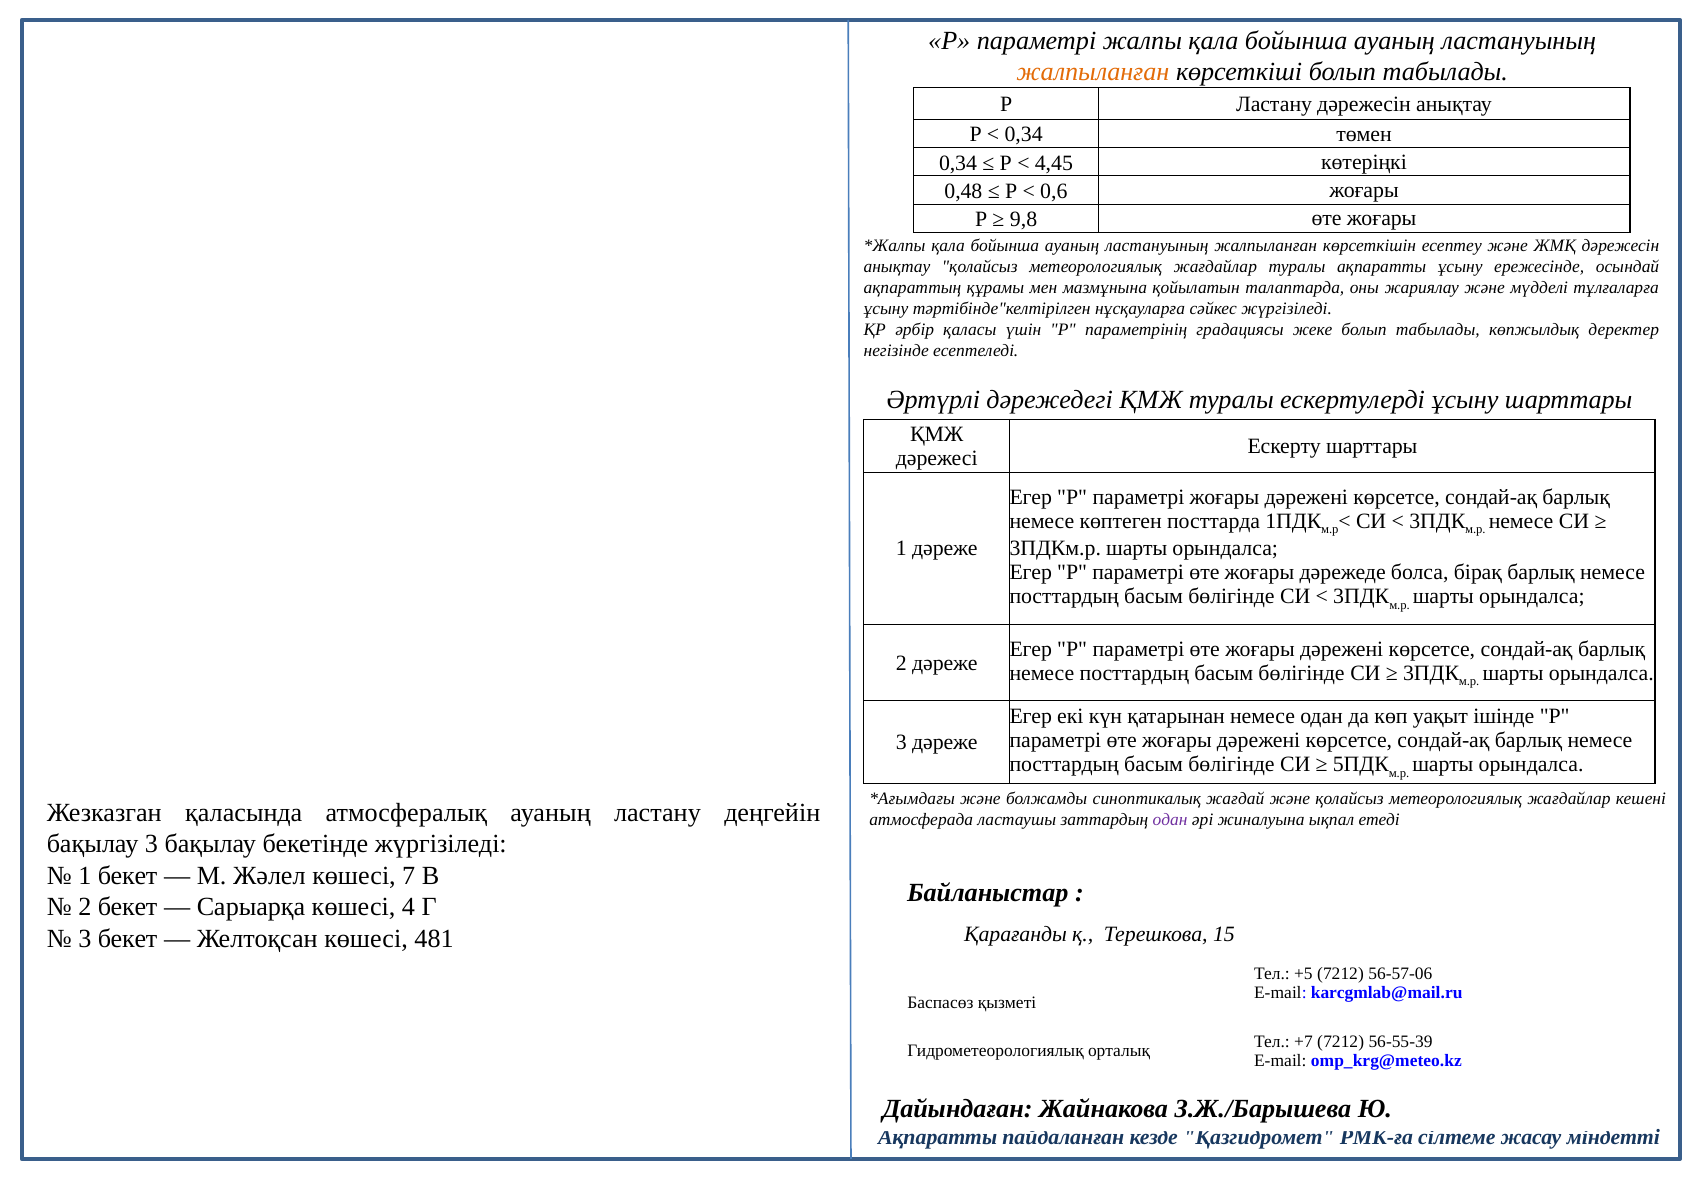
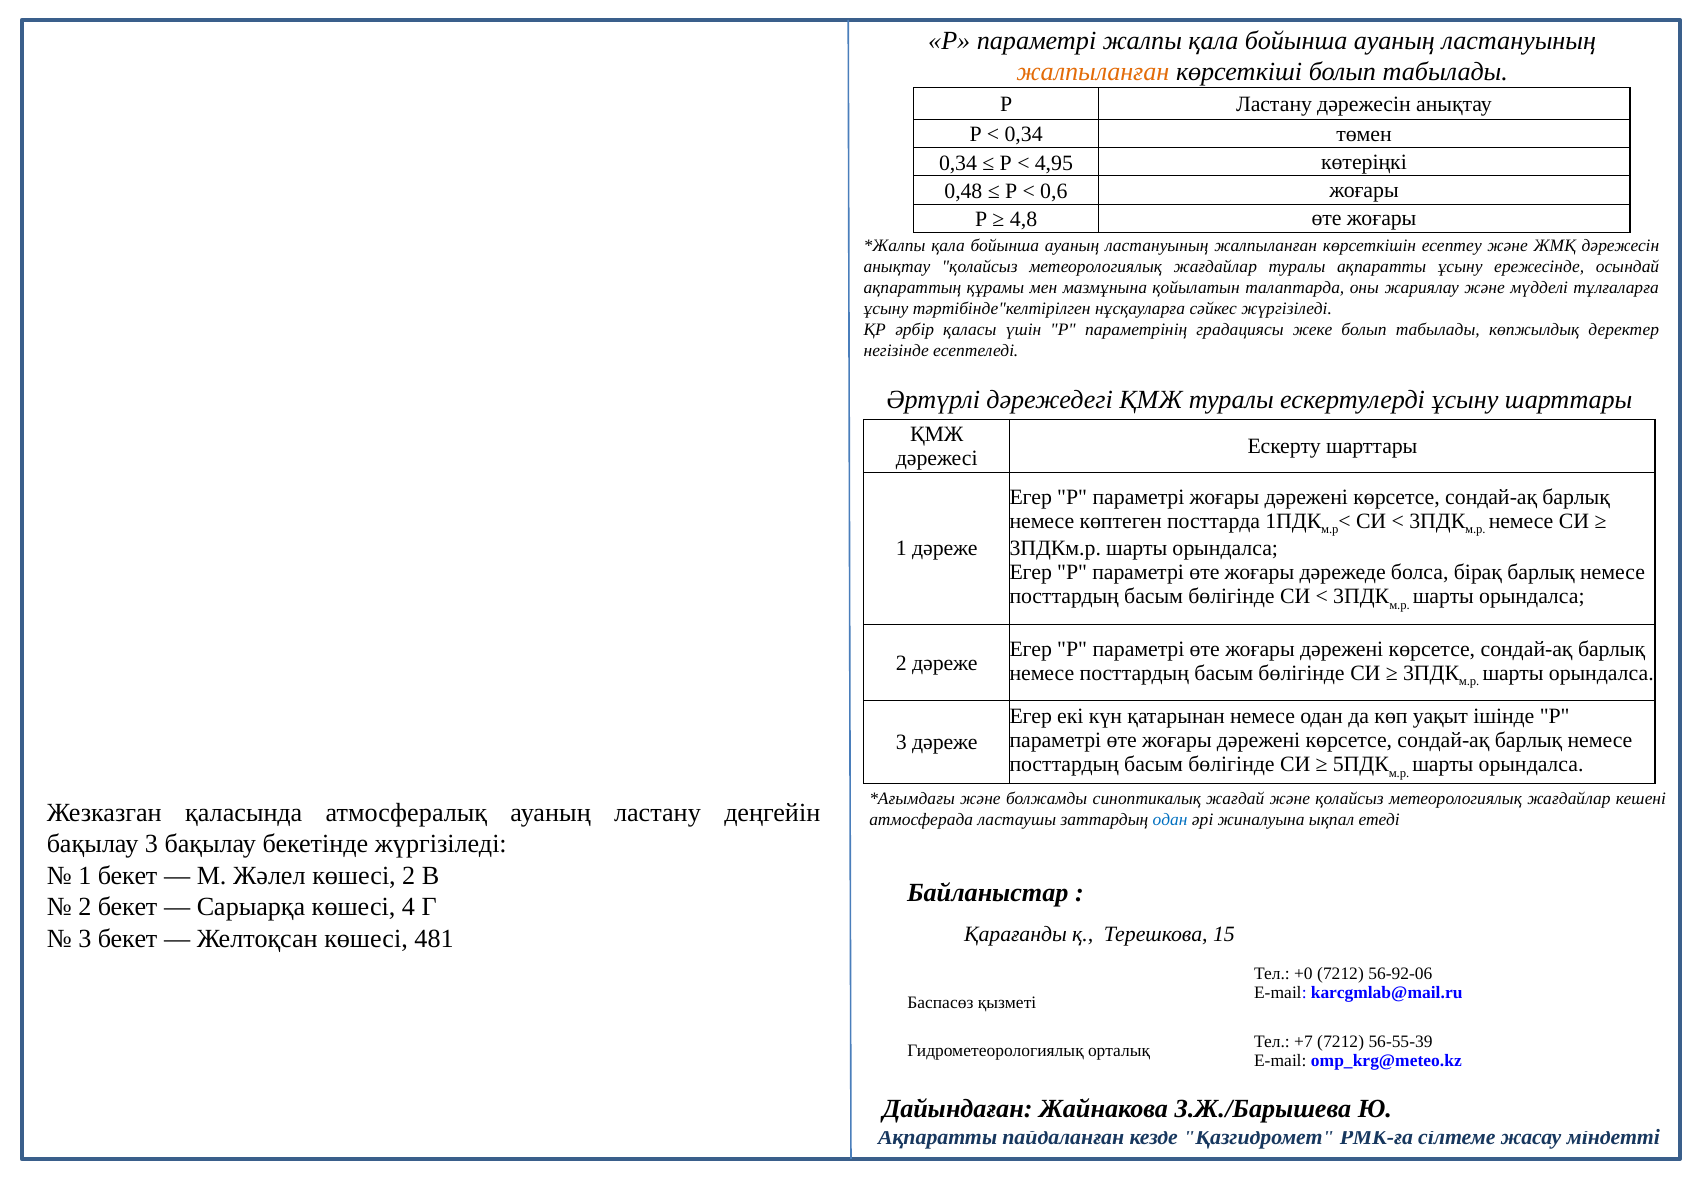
4,45: 4,45 -> 4,95 (1054, 163)
9,8: 9,8 -> 4,8 (1024, 219)
одан colour: purple -> blue (1170, 819)
көшесі 7: 7 -> 2 (409, 875)
+5: +5 -> +0 (1303, 973)
56-57-06: 56-57-06 -> 56-92-06 (1400, 973)
